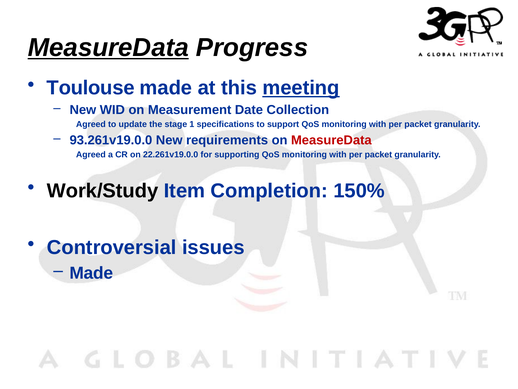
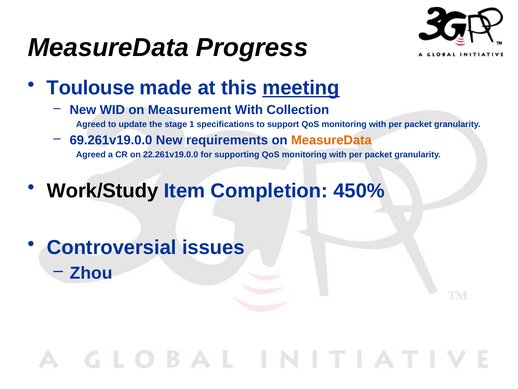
MeasureData underline: present -> none (108, 47)
Measurement Date: Date -> With (249, 110)
93.261v19.0.0: 93.261v19.0.0 -> 69.261v19.0.0 (111, 140)
MeasureData colour: red -> orange (331, 140)
150%: 150% -> 450% (359, 191)
Made: Made -> Zhou (91, 273)
